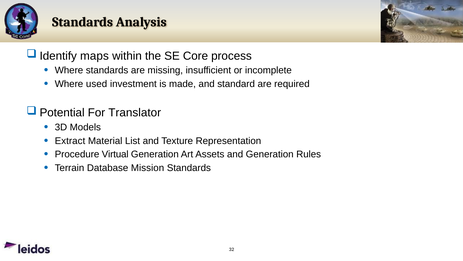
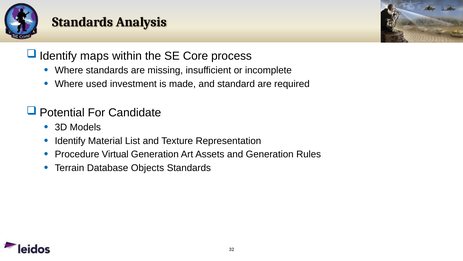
Translator: Translator -> Candidate (135, 113)
Extract: Extract -> Identify (70, 141)
Mission: Mission -> Objects (148, 168)
